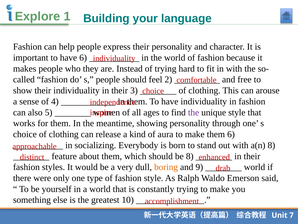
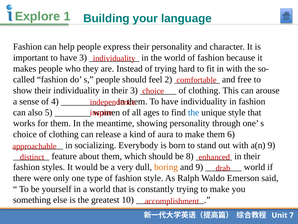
have 6: 6 -> 3 (83, 58)
the colour: purple -> blue (194, 112)
a(n 8: 8 -> 9 (271, 145)
